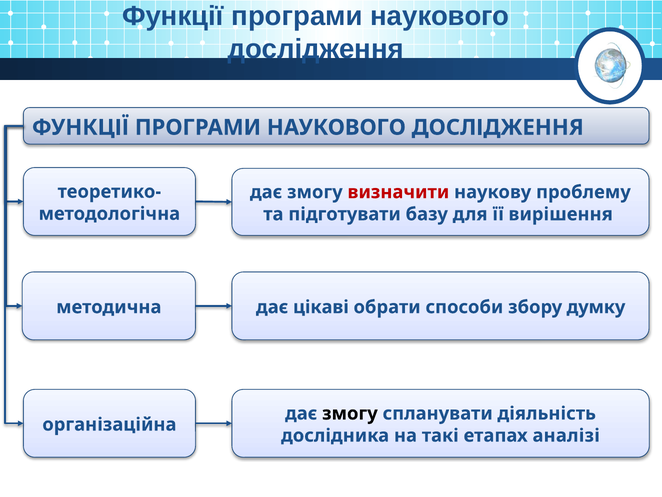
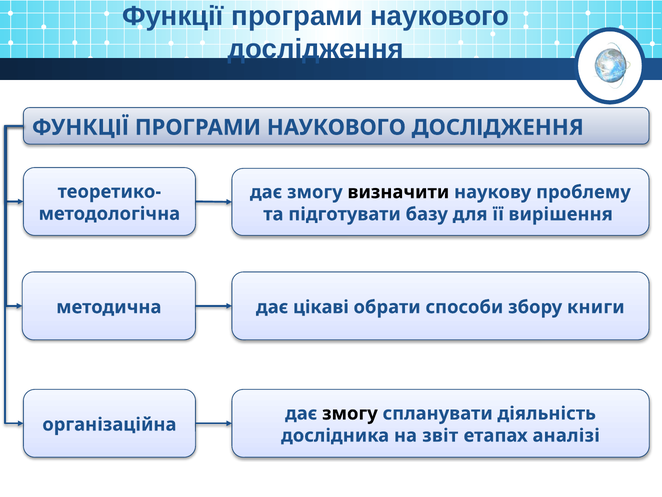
визначити colour: red -> black (398, 192)
думку: думку -> книги (596, 307)
такі: такі -> звіт (440, 435)
